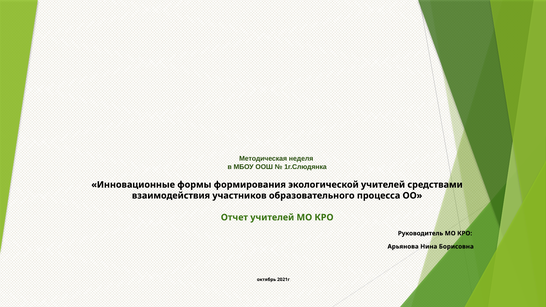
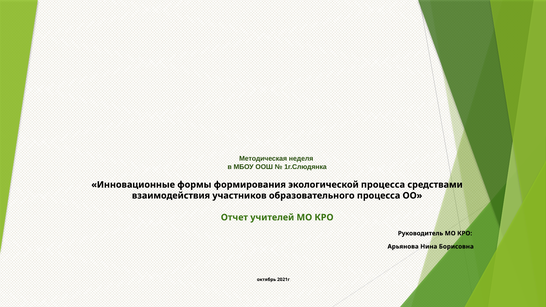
экологической учителей: учителей -> процесса (383, 185)
